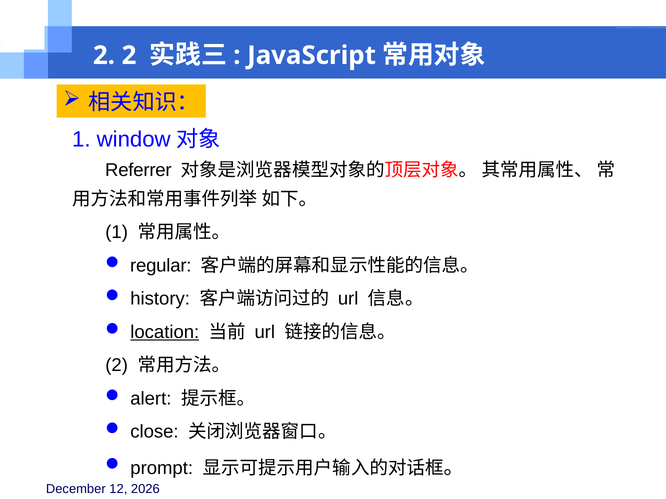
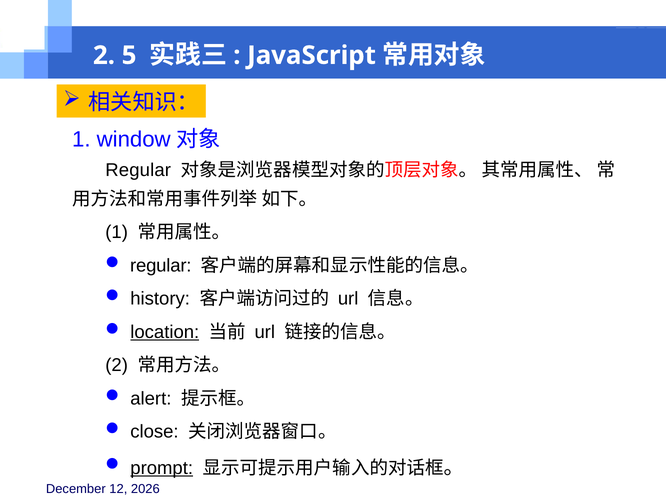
2 2: 2 -> 5 (129, 55)
Referrer: Referrer -> Regular (138, 170)
prompt underline: none -> present (162, 469)
